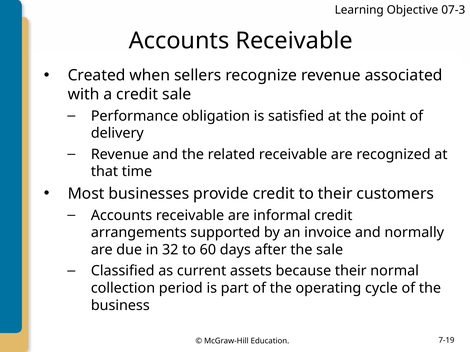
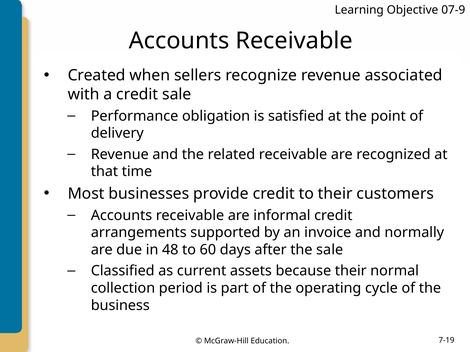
07-3: 07-3 -> 07-9 (453, 10)
32: 32 -> 48 (170, 250)
